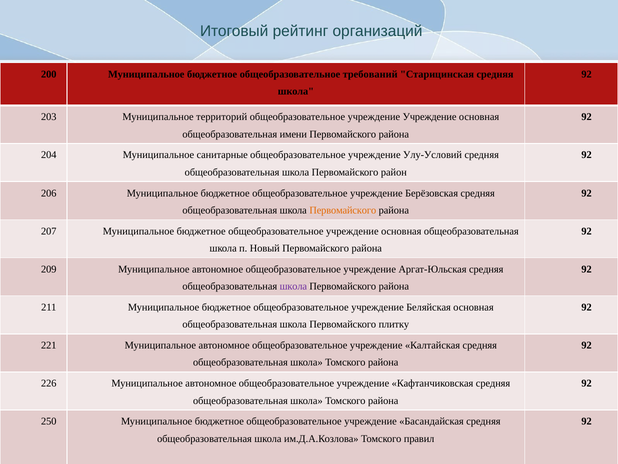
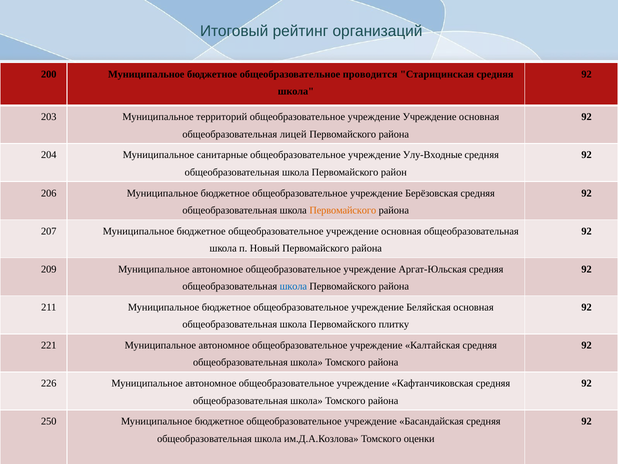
требований: требований -> проводится (370, 74)
имени: имени -> лицей (293, 134)
Улу-Условий: Улу-Условий -> Улу-Входные (433, 155)
школа colour: purple -> blue (293, 286)
правил: правил -> оценки (419, 438)
